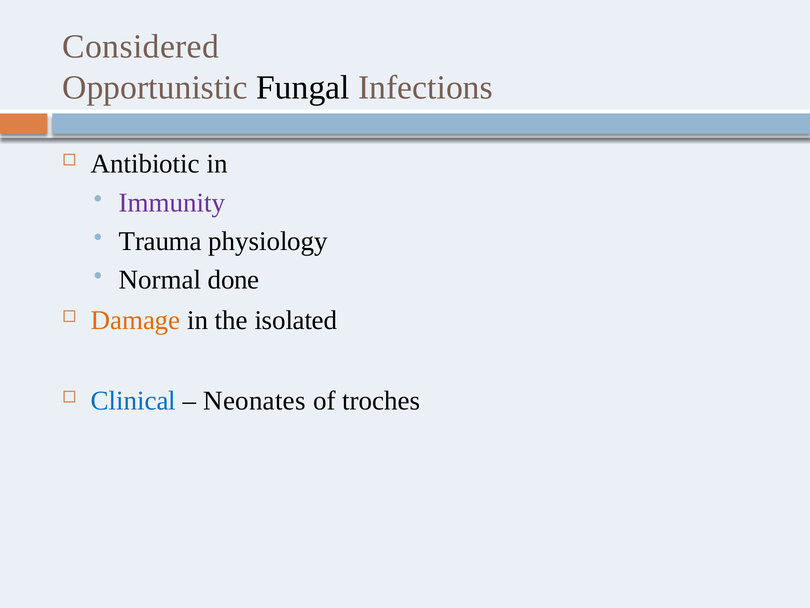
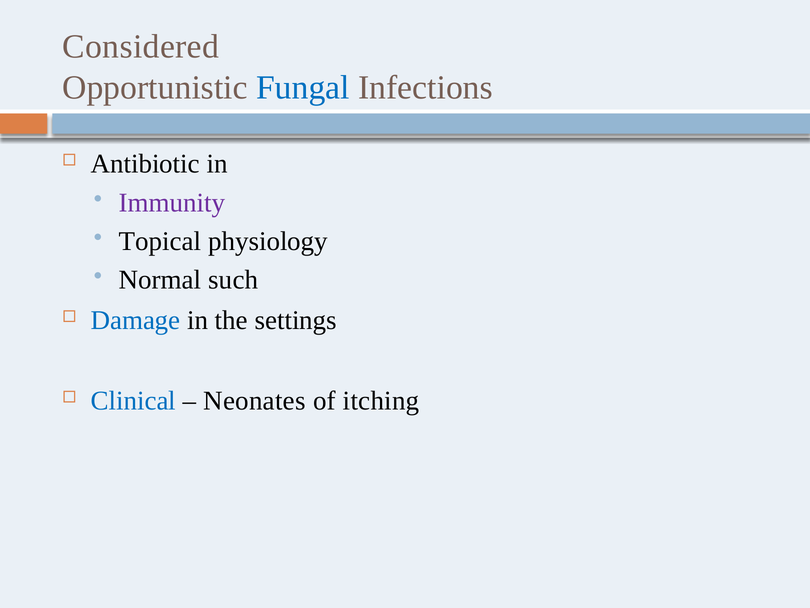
Fungal colour: black -> blue (303, 87)
Trauma: Trauma -> Topical (160, 241)
done: done -> such (233, 280)
Damage colour: orange -> blue (136, 320)
isolated: isolated -> settings (296, 320)
troches: troches -> itching (381, 400)
